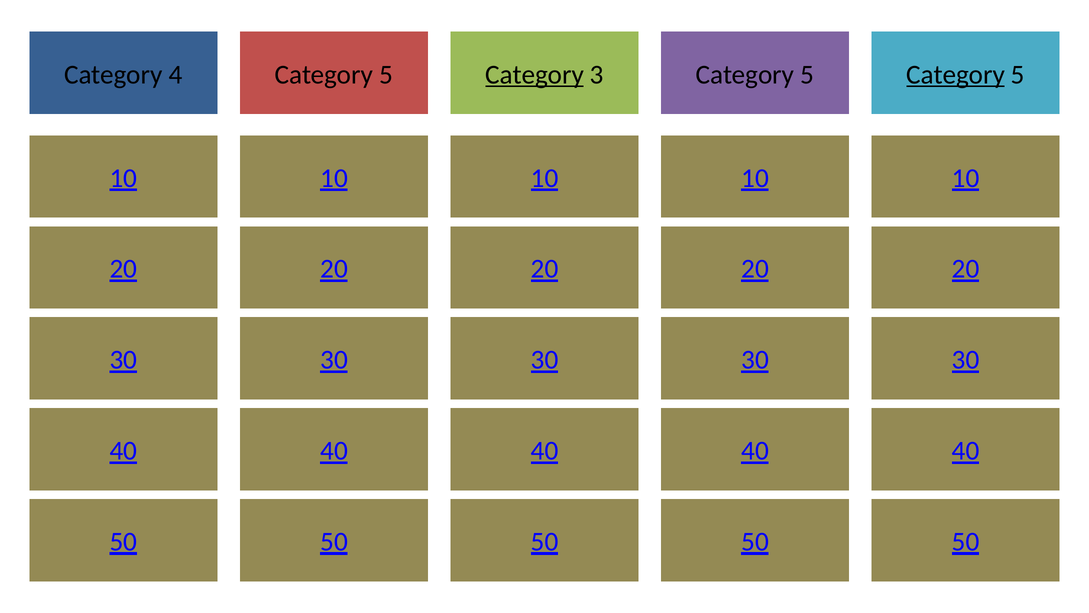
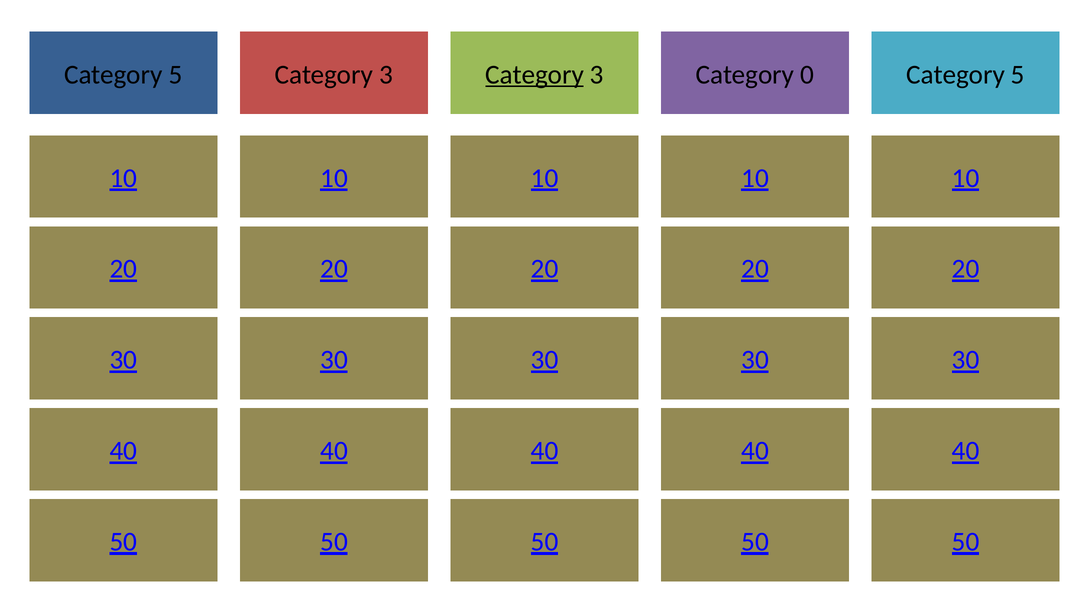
4: 4 -> 5 (176, 75)
5: 5 -> 3 (386, 75)
5: 5 -> 0 (807, 75)
Category underline: present -> none (956, 75)
